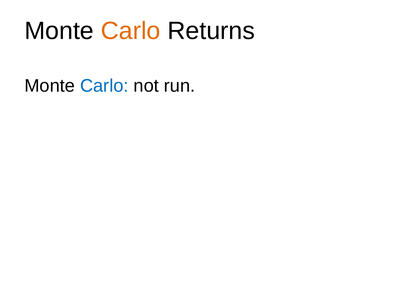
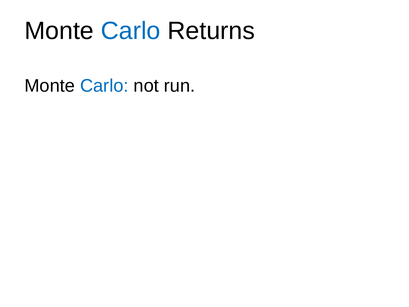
Carlo colour: orange -> blue (131, 31)
